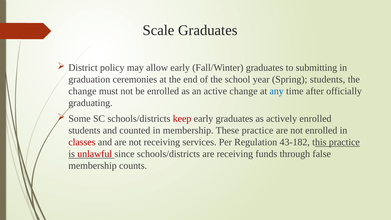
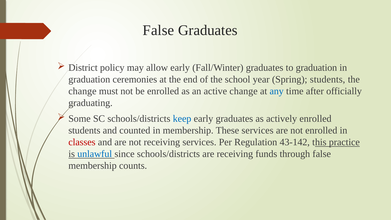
Scale: Scale -> False (158, 30)
to submitting: submitting -> graduation (316, 68)
keep colour: red -> blue (182, 119)
These practice: practice -> services (258, 130)
43-182: 43-182 -> 43-142 (295, 142)
unlawful colour: red -> blue (95, 154)
